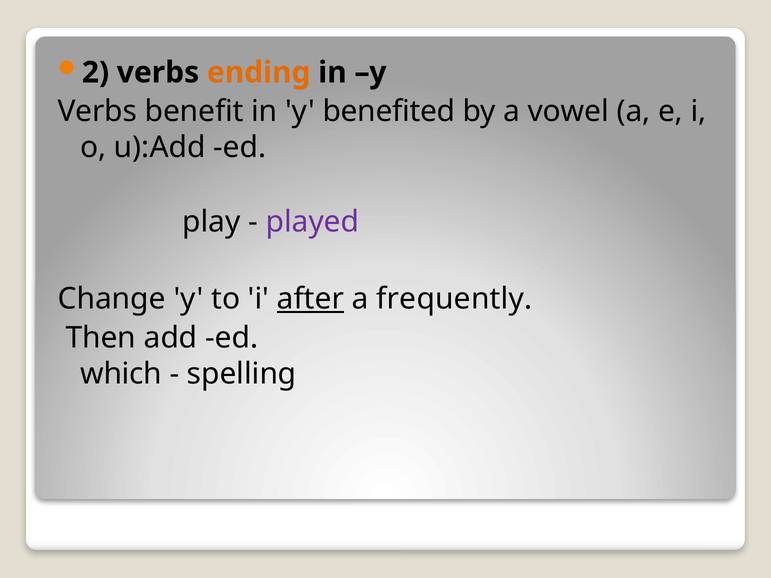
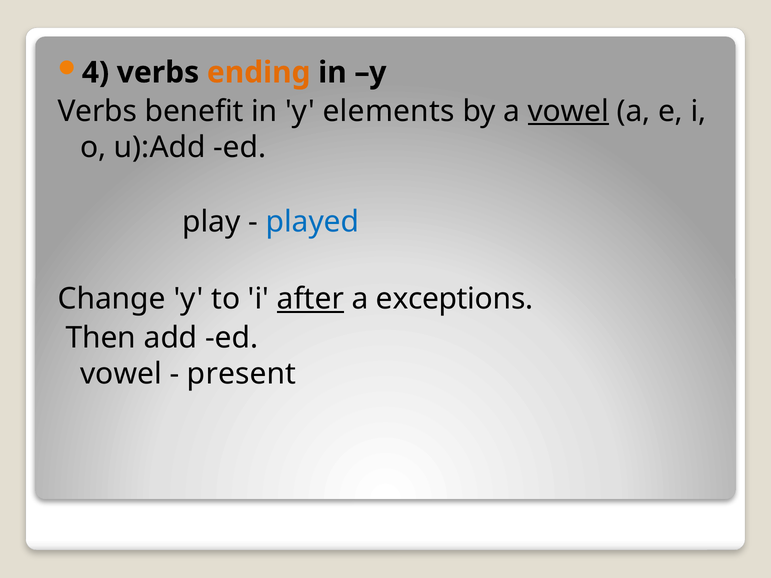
2: 2 -> 4 (95, 73)
benefited: benefited -> elements (389, 111)
vowel underline: none -> present (568, 111)
played colour: purple -> blue (312, 222)
frequently: frequently -> exceptions (455, 299)
which: which -> vowel (121, 374)
spelling: spelling -> present (242, 374)
